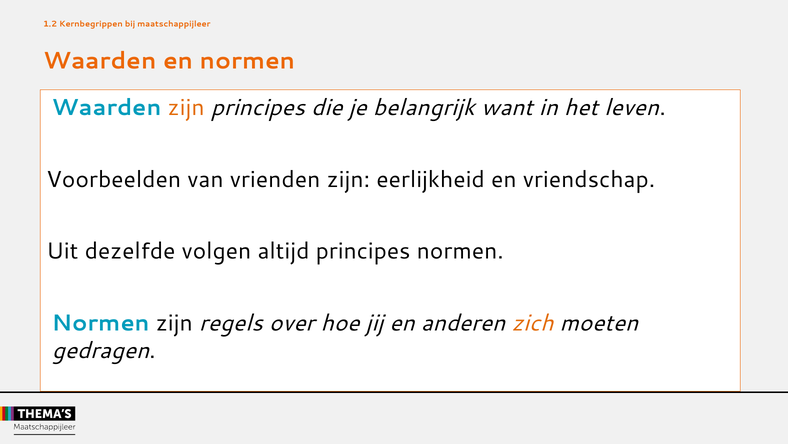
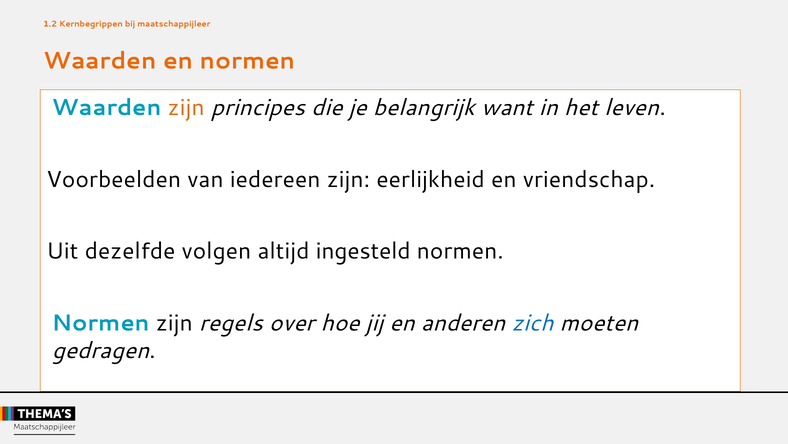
vrienden: vrienden -> iedereen (275, 179)
altijd principes: principes -> ingesteld (363, 251)
zich colour: orange -> blue (532, 322)
